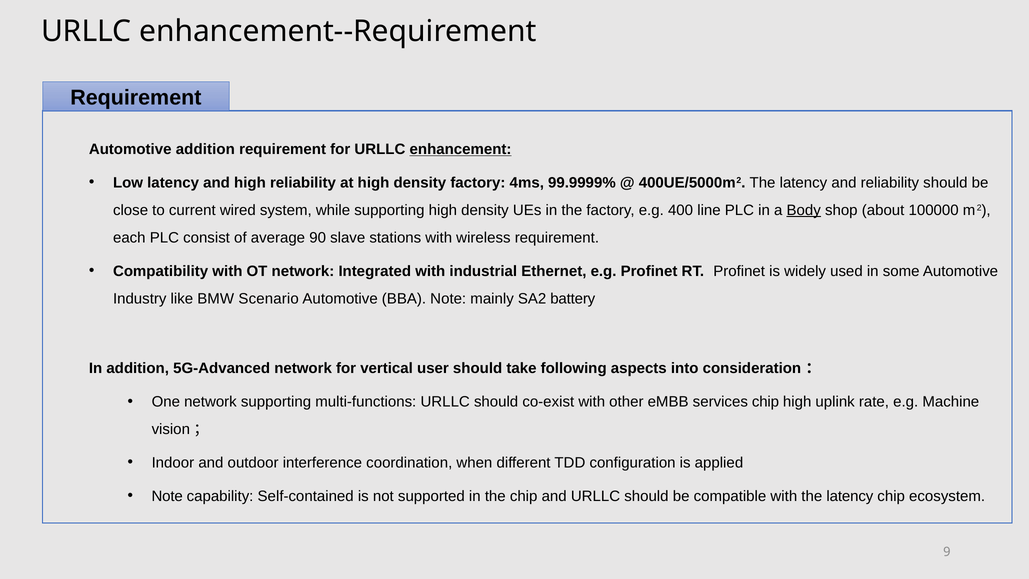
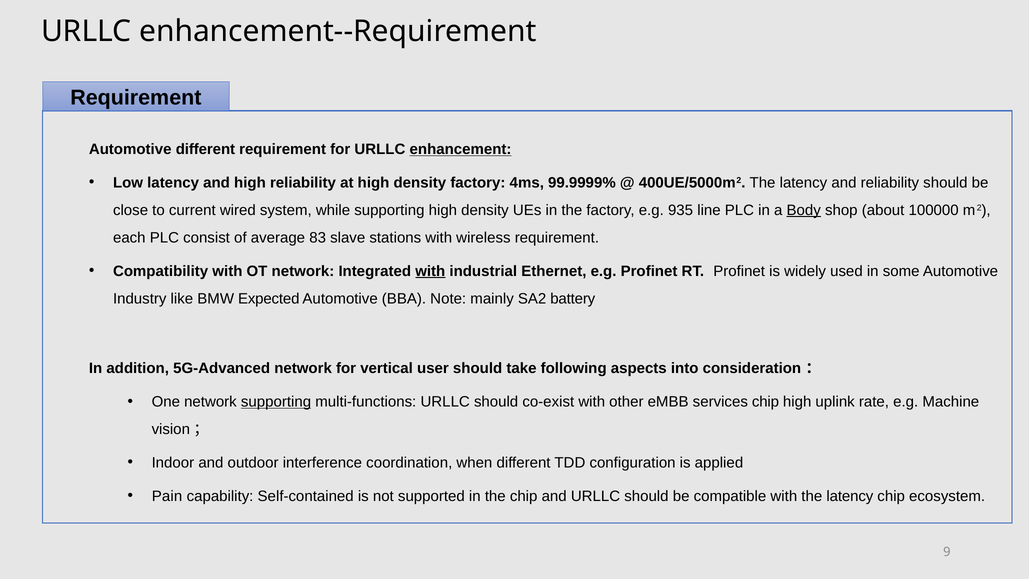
Automotive addition: addition -> different (205, 149)
400: 400 -> 935 (681, 210)
90: 90 -> 83 (318, 238)
with underline: none -> present (430, 271)
Scenario: Scenario -> Expected (269, 299)
supporting underline: none -> present (276, 402)
Note: Note -> Pain (167, 496)
